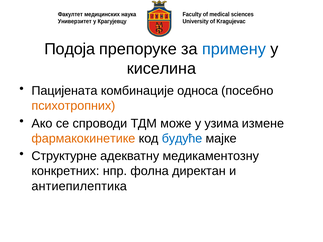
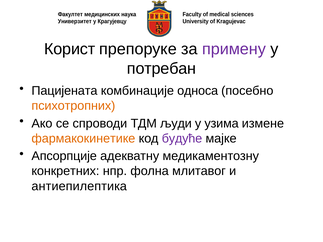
Подоја: Подоја -> Корист (70, 49)
примену colour: blue -> purple (234, 49)
киселина: киселина -> потребан (162, 69)
може: може -> људи (176, 124)
будуће colour: blue -> purple (182, 139)
Структурне: Структурне -> Апсорпције (64, 156)
директан: директан -> млитавог (199, 171)
